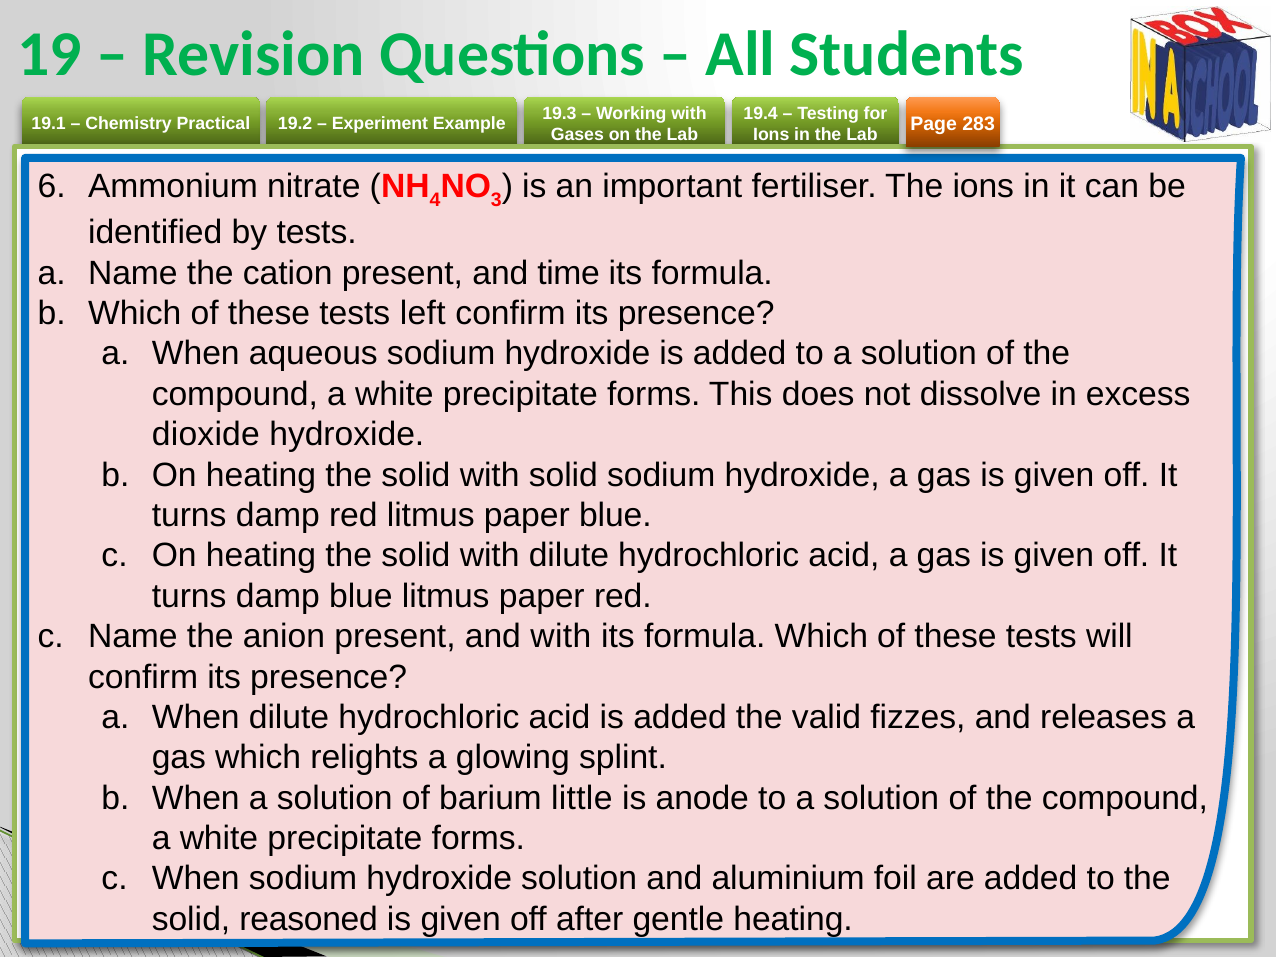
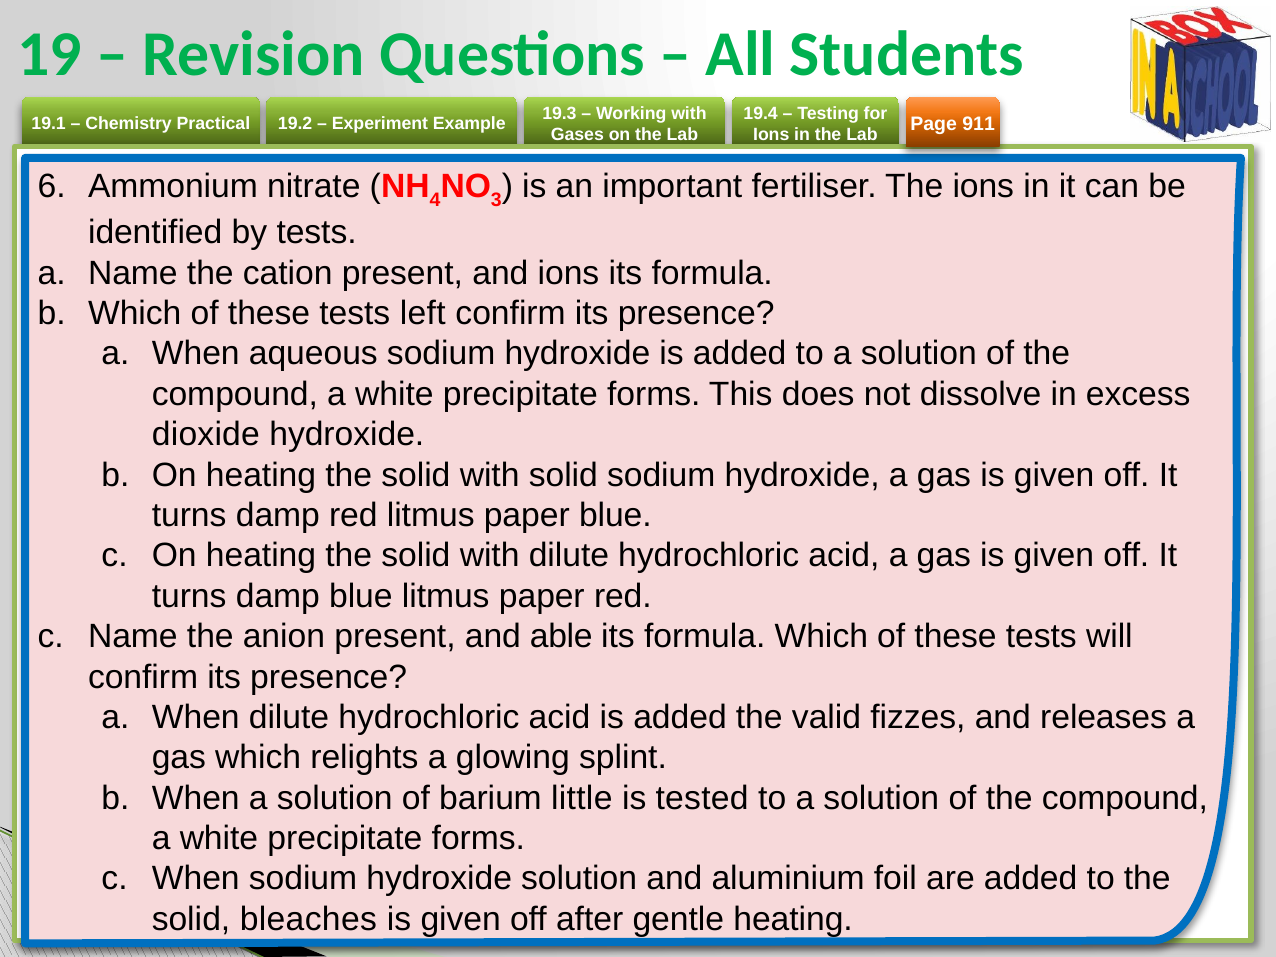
283: 283 -> 911 (979, 124)
and time: time -> ions (568, 273)
and with: with -> able (561, 637)
anode: anode -> tested (702, 798)
reasoned: reasoned -> bleaches (308, 919)
